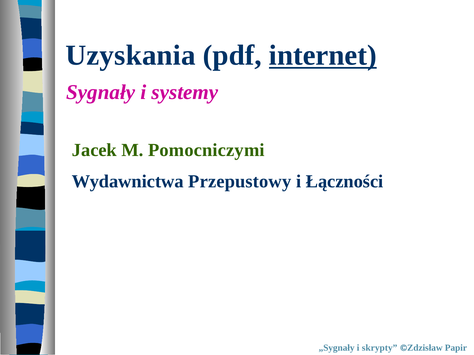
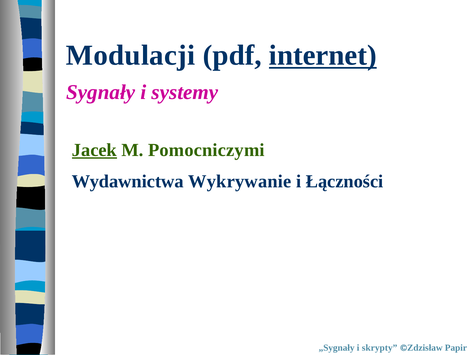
Uzyskania: Uzyskania -> Modulacji (131, 55)
Jacek underline: none -> present (94, 150)
Przepustowy: Przepustowy -> Wykrywanie (240, 182)
